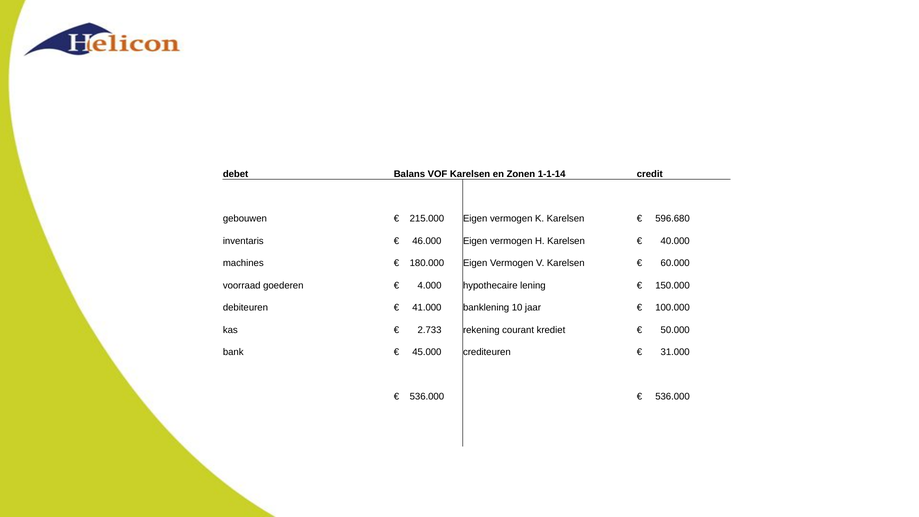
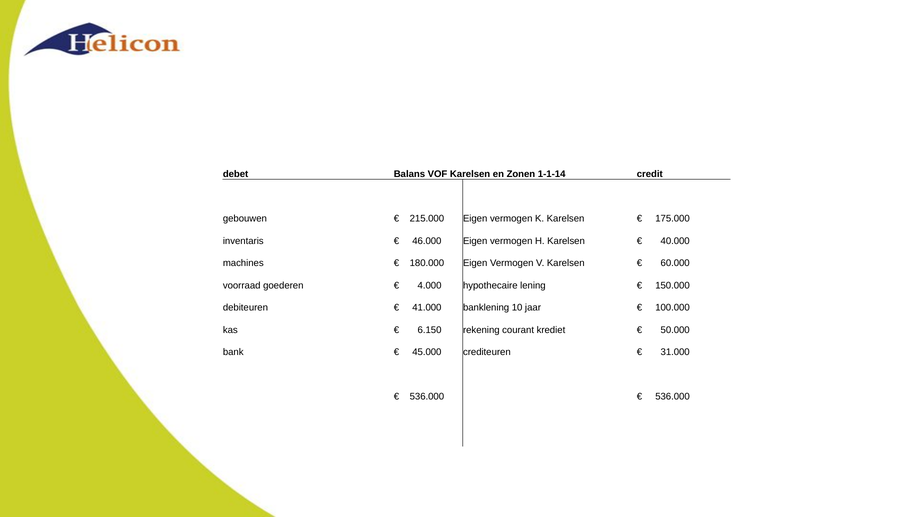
596.680: 596.680 -> 175.000 (673, 219)
2.733: 2.733 -> 6.150 (430, 330)
